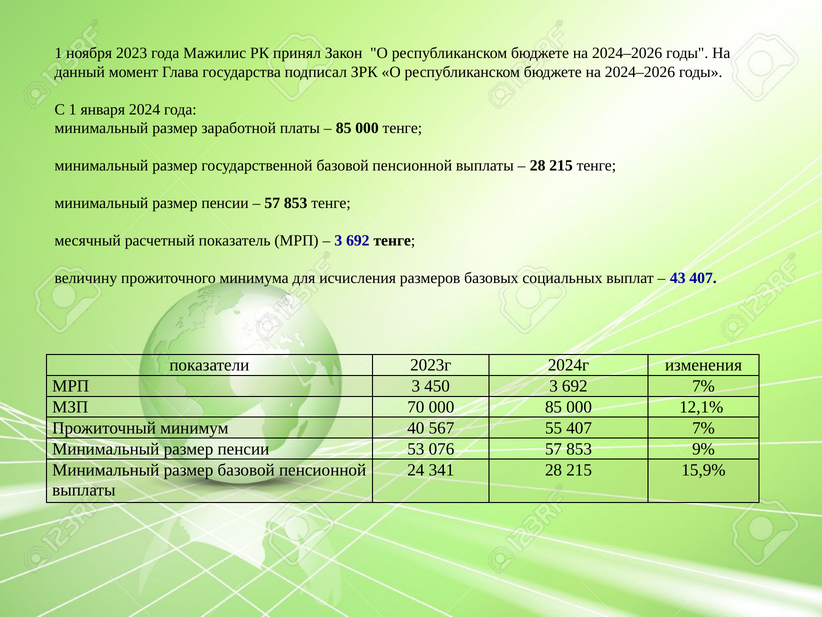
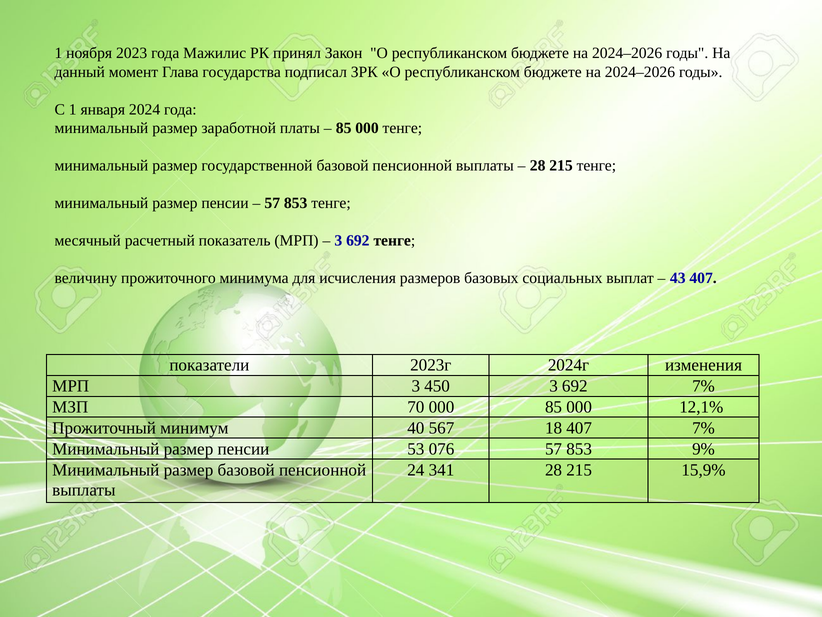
55: 55 -> 18 (554, 428)
